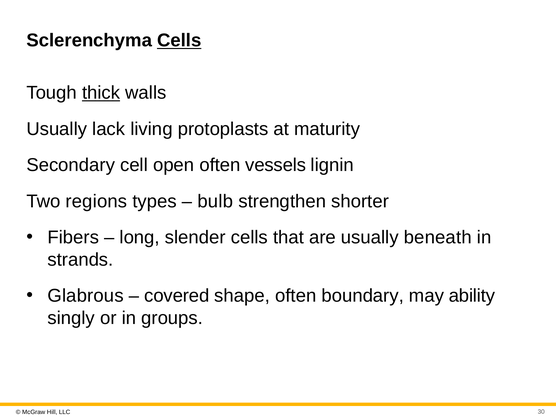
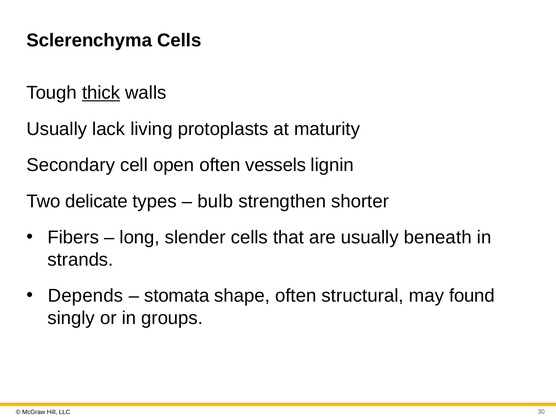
Cells underline: present -> none (179, 40)
regions: regions -> delicate (97, 201)
Glabrous: Glabrous -> Depends (86, 296)
covered: covered -> stomata (177, 296)
boundary: boundary -> structural (363, 296)
ability: ability -> found (472, 296)
